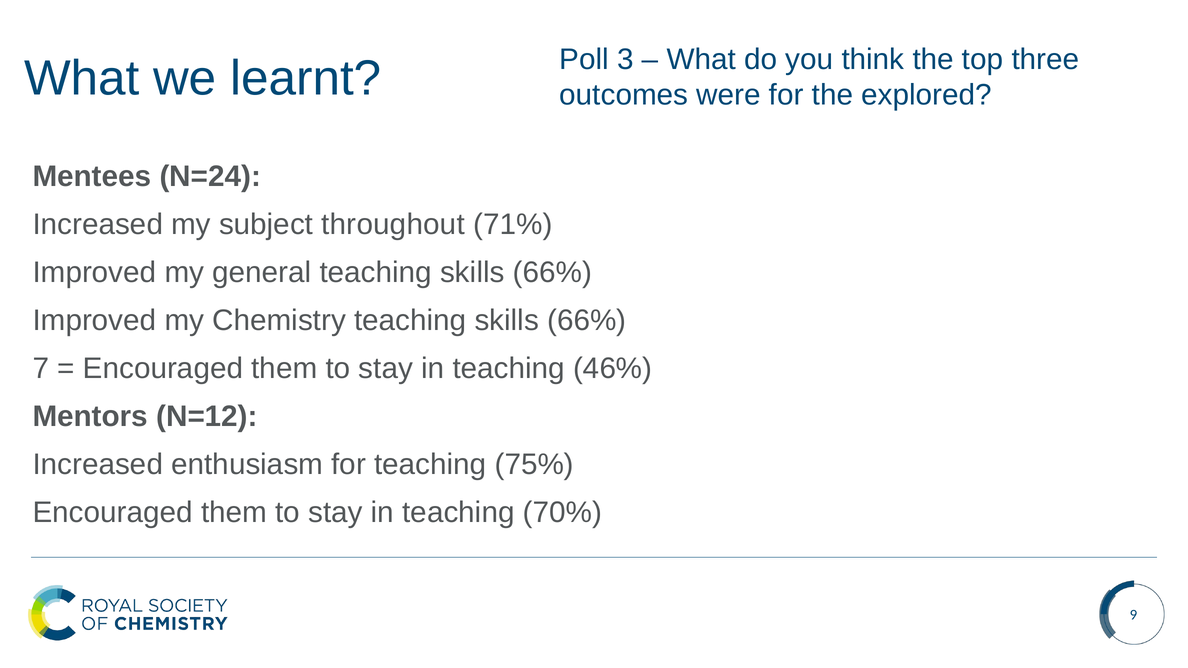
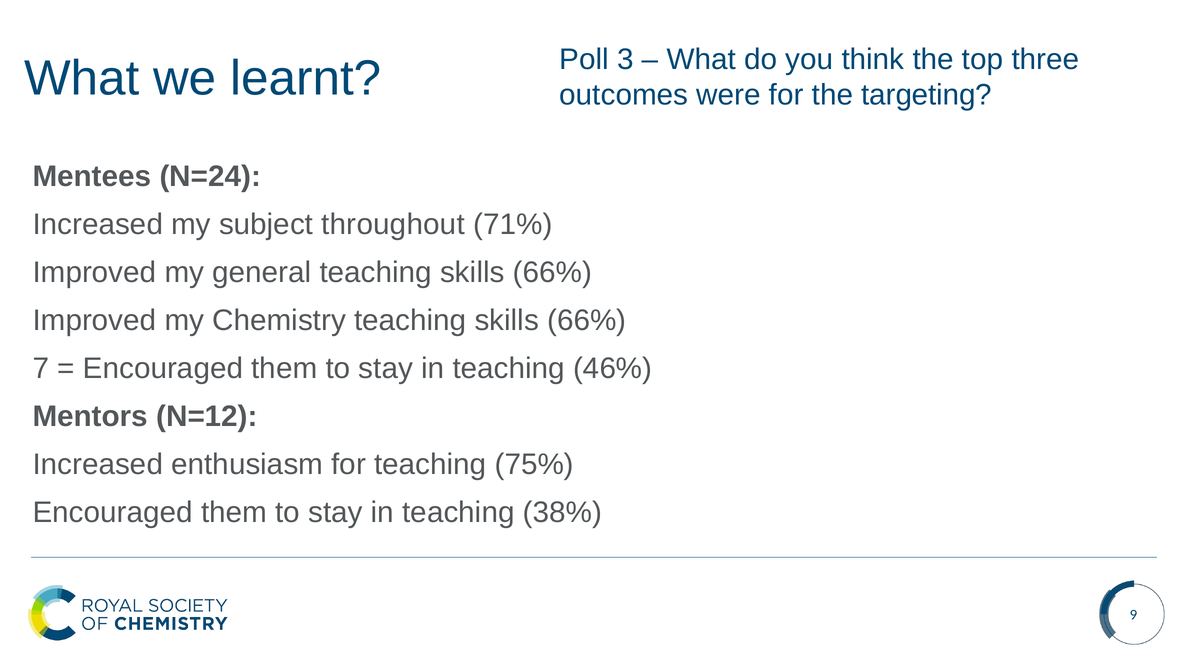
explored: explored -> targeting (927, 95)
70%: 70% -> 38% (562, 513)
